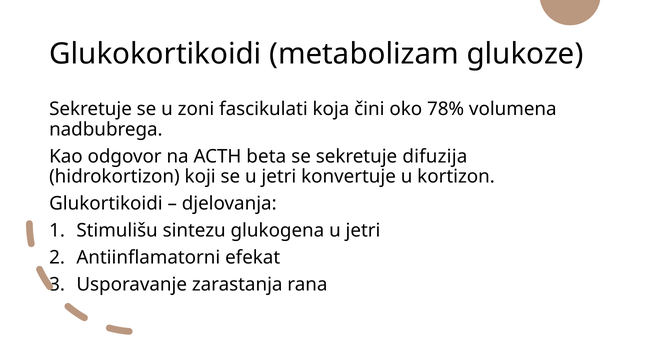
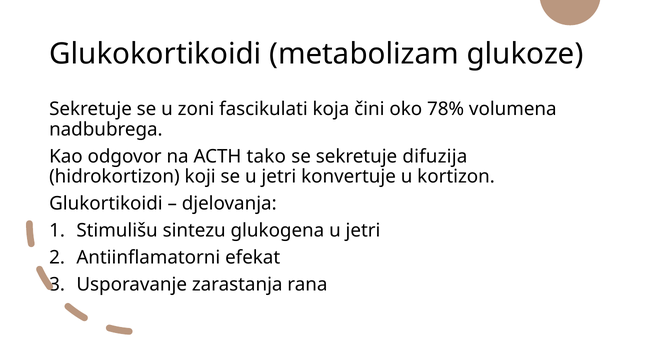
beta: beta -> tako (266, 156)
